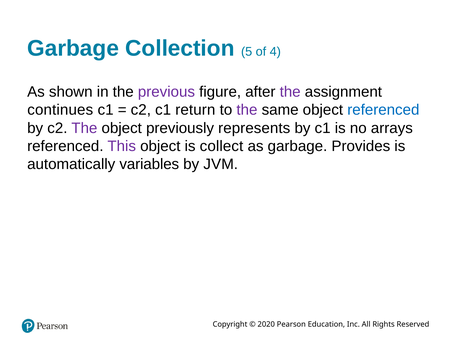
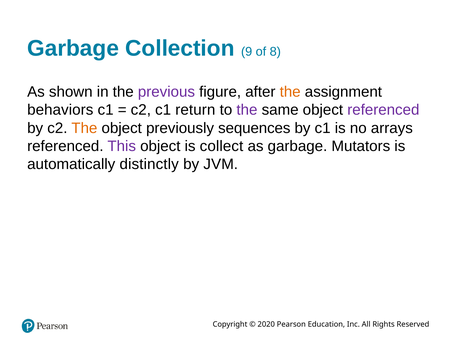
5: 5 -> 9 (247, 52)
4: 4 -> 8 (275, 52)
the colour: purple -> orange (290, 92)
continues: continues -> behaviors (60, 110)
referenced colour: blue -> purple (383, 110)
The colour: purple -> orange (84, 128)
represents: represents -> sequences (254, 128)
Provides: Provides -> Mutators (361, 146)
variables: variables -> distinctly (149, 164)
